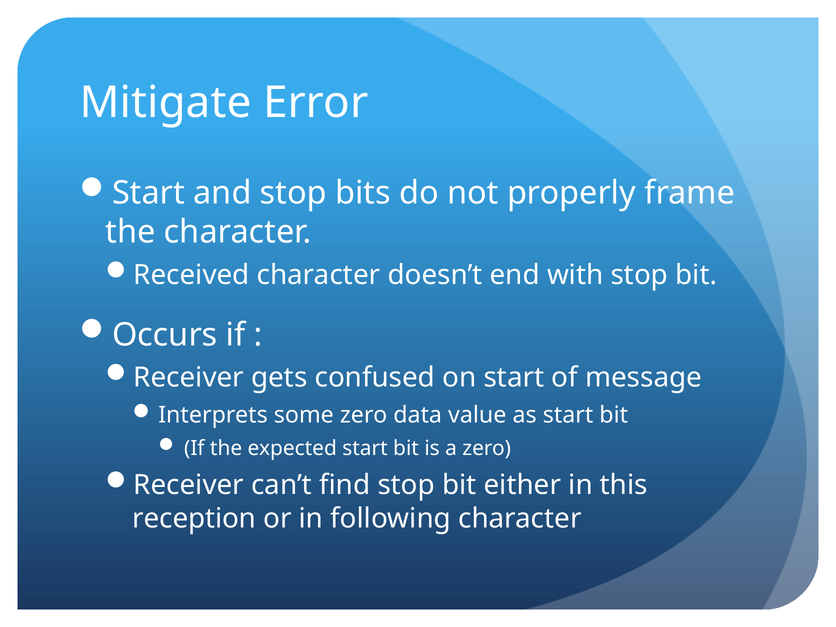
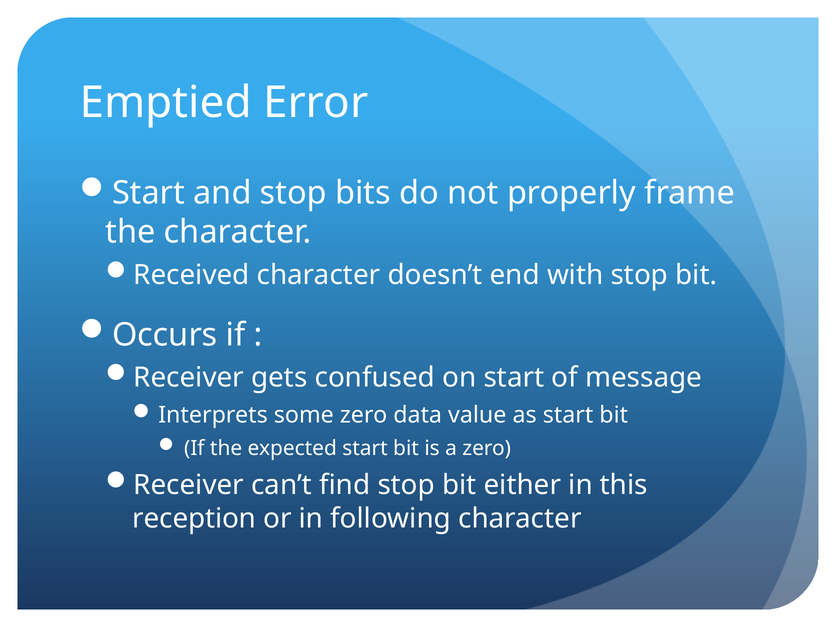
Mitigate: Mitigate -> Emptied (166, 103)
